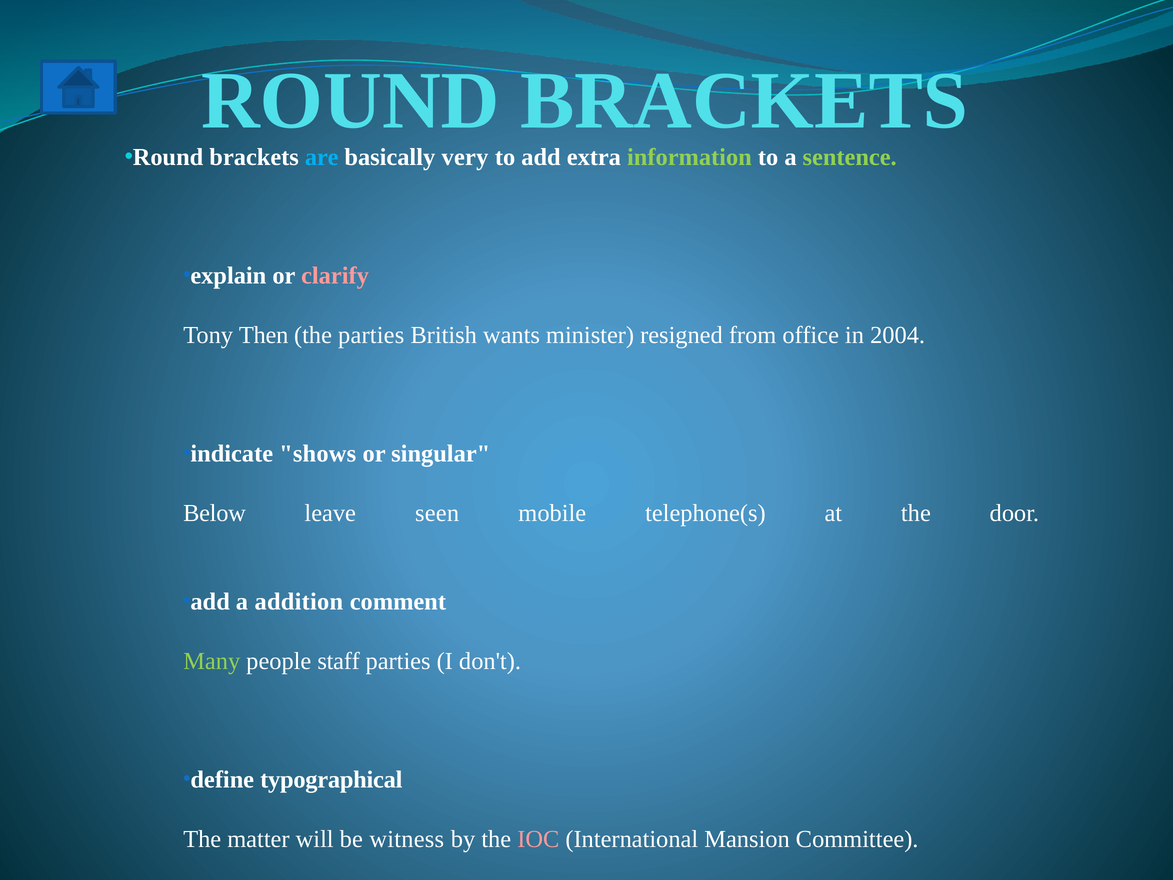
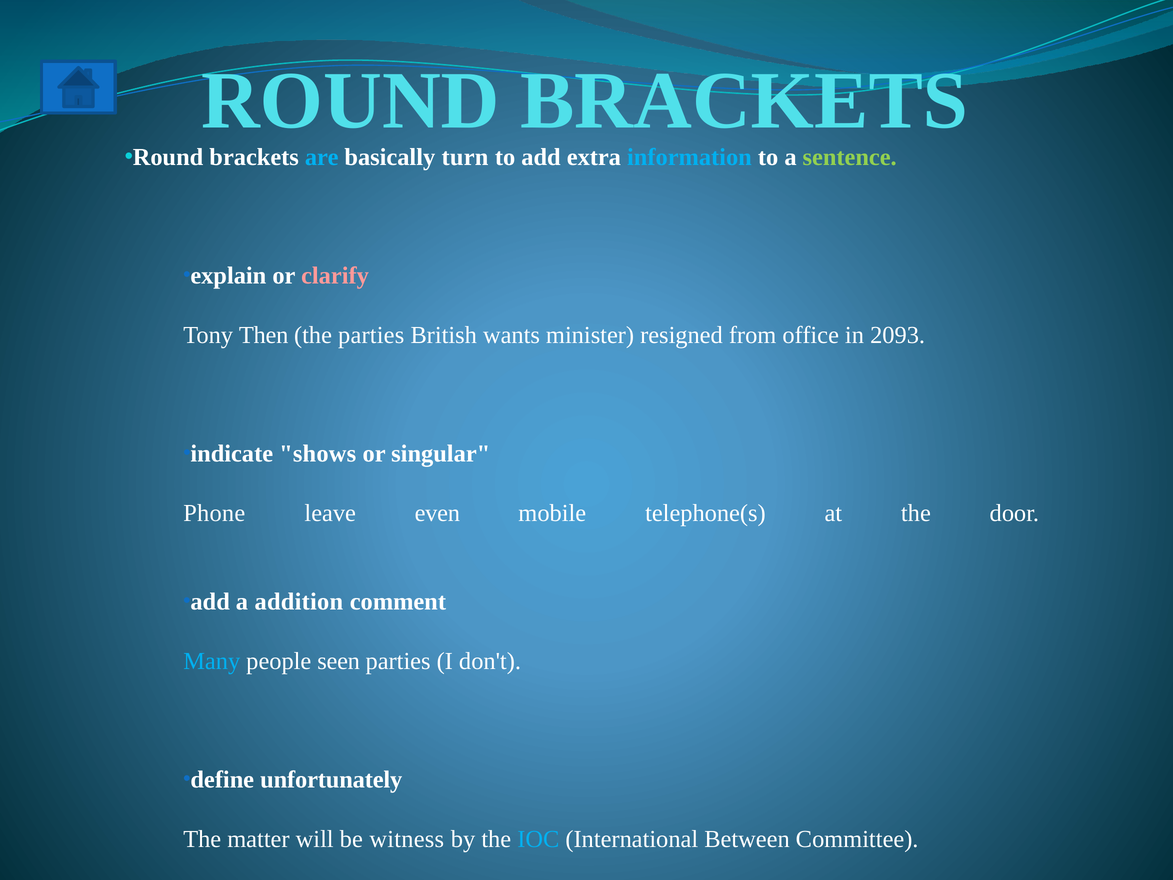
very: very -> turn (465, 157)
information colour: light green -> light blue (689, 157)
2004: 2004 -> 2093 (898, 335)
Below: Below -> Phone (214, 513)
seen: seen -> even (437, 513)
Many colour: light green -> light blue (212, 661)
staff: staff -> seen (339, 661)
typographical: typographical -> unfortunately (331, 779)
IOC colour: pink -> light blue (538, 839)
Mansion: Mansion -> Between (747, 839)
